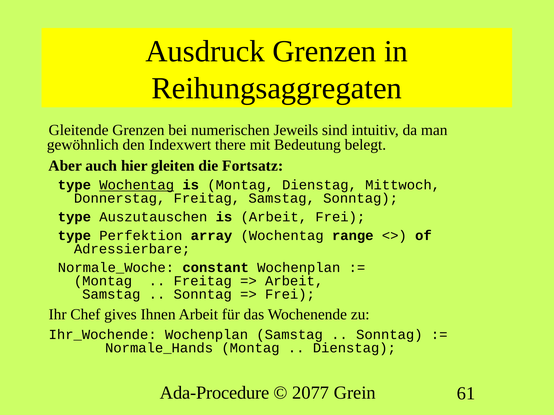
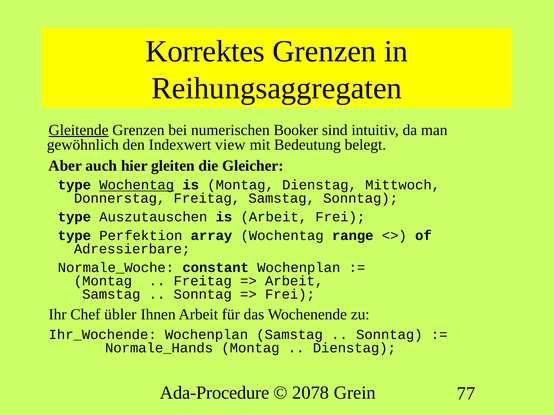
Ausdruck: Ausdruck -> Korrektes (205, 51)
Gleitende underline: none -> present (79, 130)
Jeweils: Jeweils -> Booker (296, 130)
there: there -> view (230, 145)
Fortsatz: Fortsatz -> Gleicher (253, 166)
gives: gives -> übler (120, 315)
2077: 2077 -> 2078 (311, 393)
61: 61 -> 77 (466, 394)
